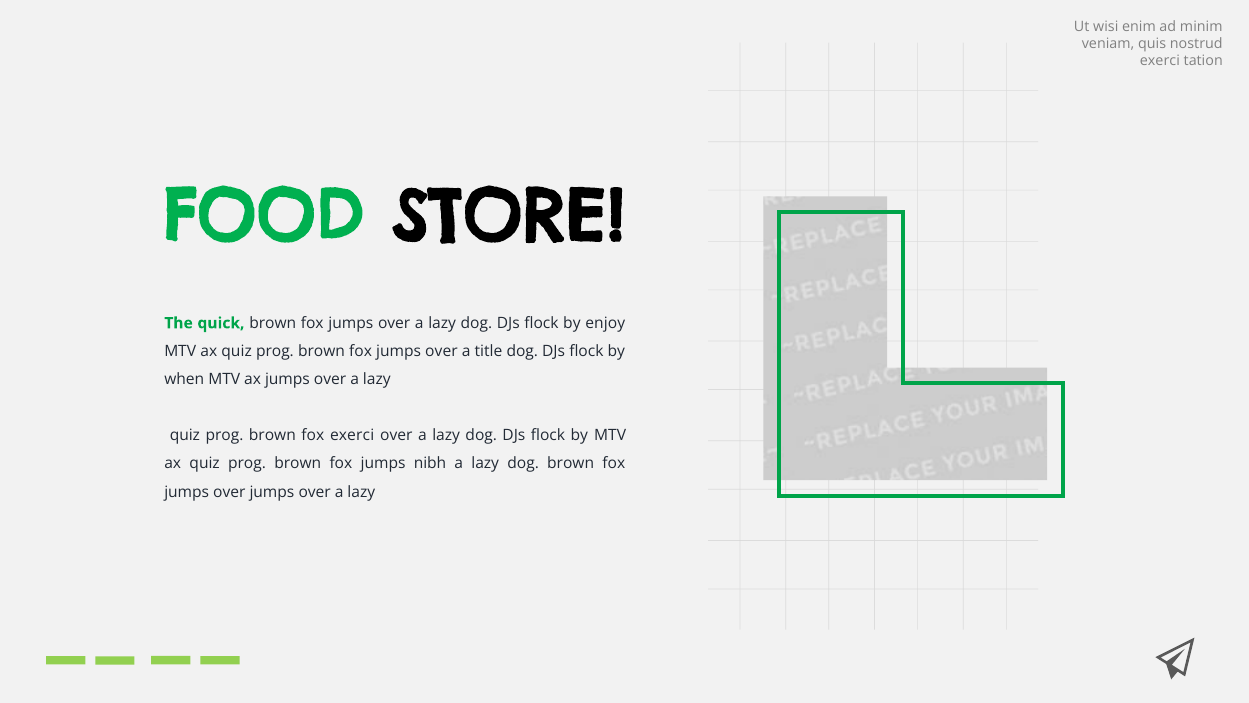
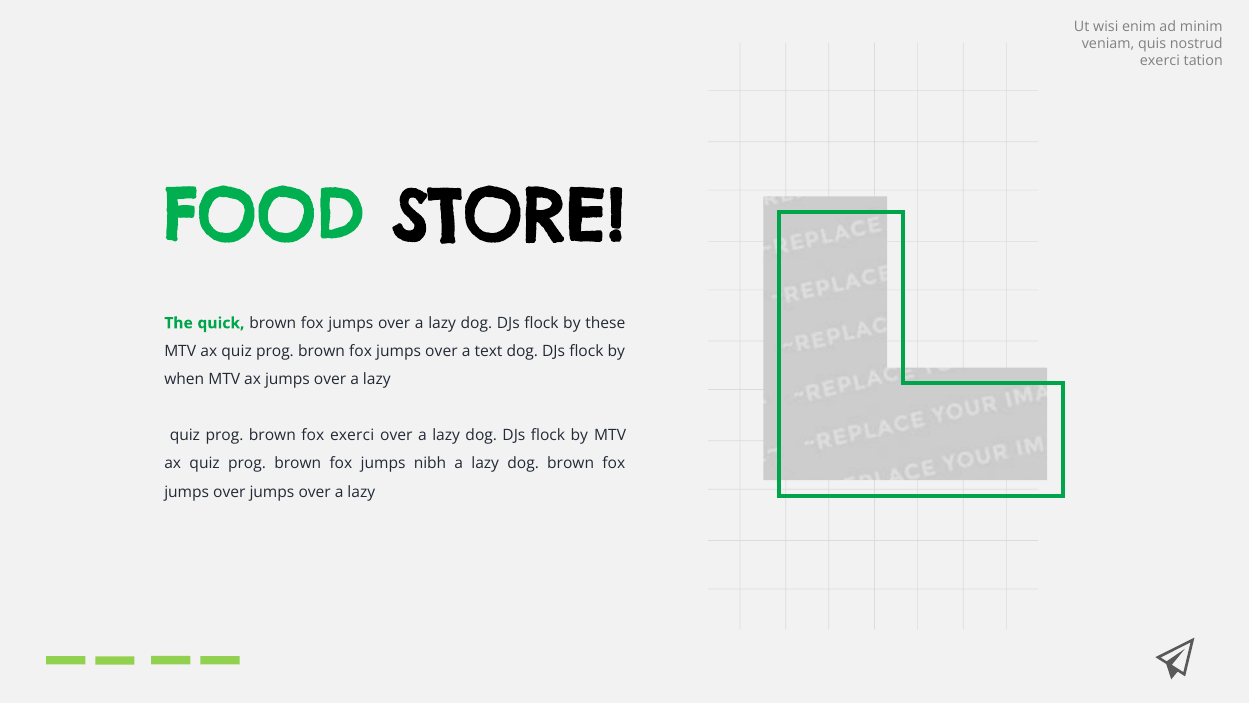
enjoy: enjoy -> these (605, 323)
title: title -> text (489, 351)
